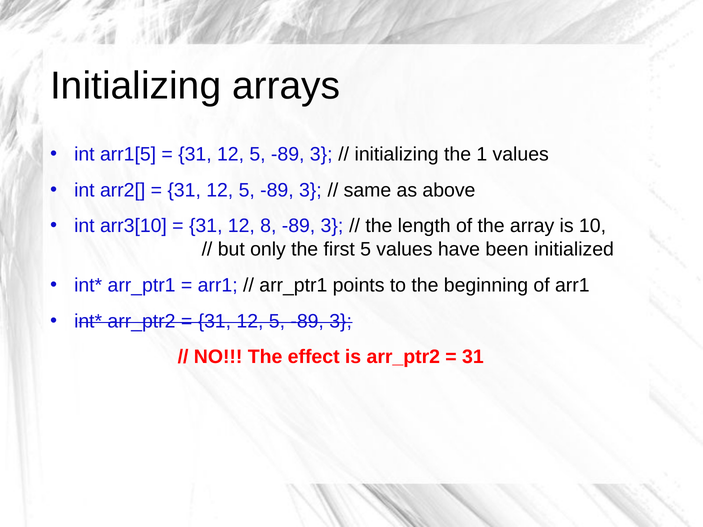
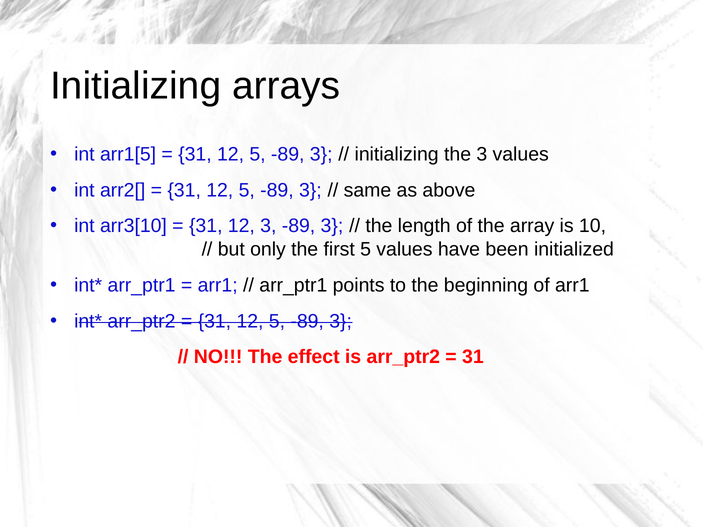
the 1: 1 -> 3 (482, 154)
12 8: 8 -> 3 (268, 226)
